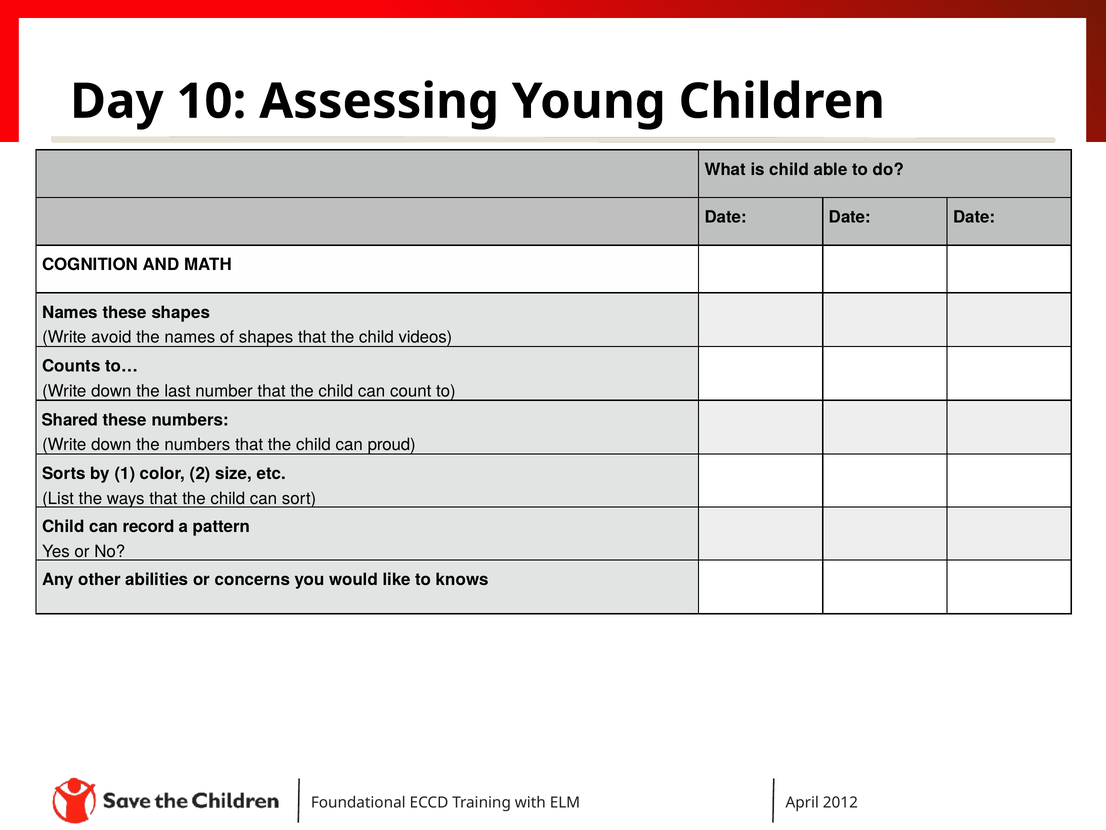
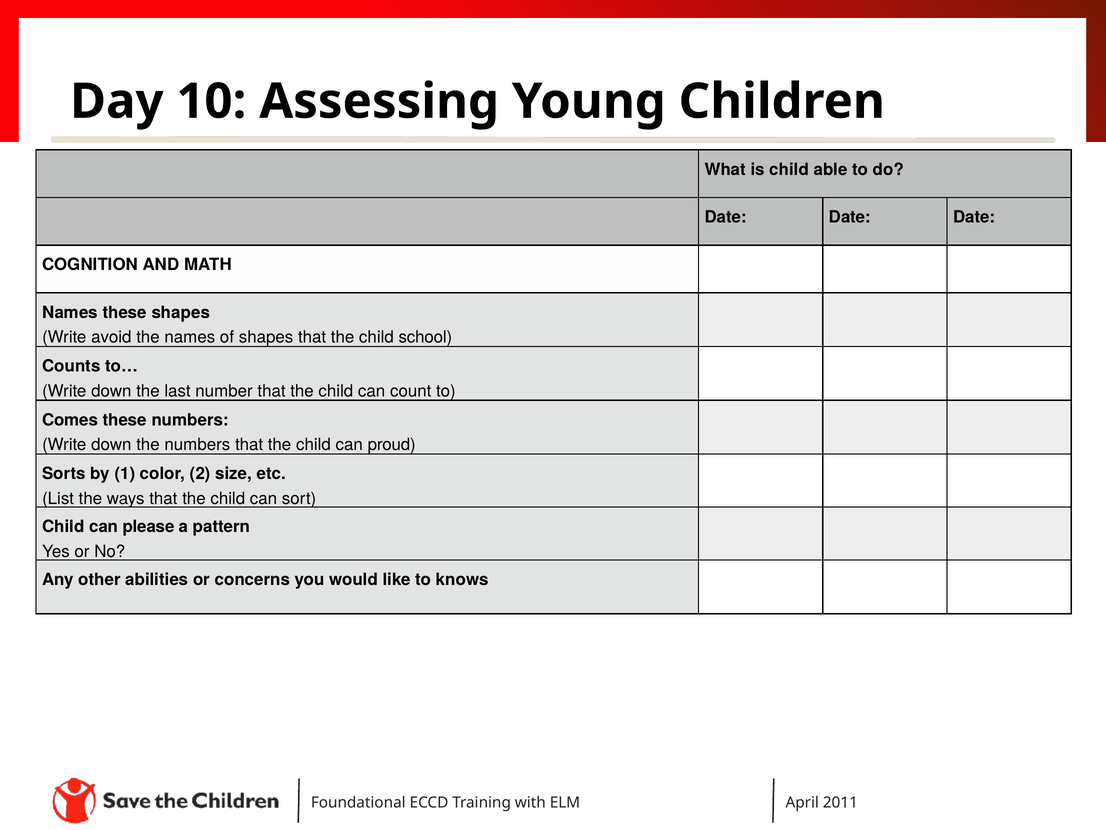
videos: videos -> school (425, 337)
Shared: Shared -> Comes (70, 420)
record: record -> please (149, 526)
2012: 2012 -> 2011 (840, 802)
